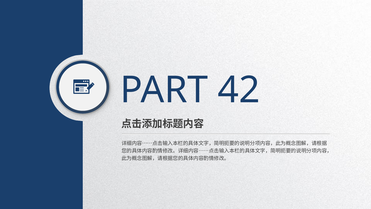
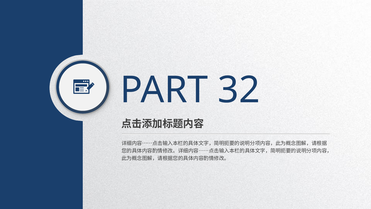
42: 42 -> 32 (239, 90)
